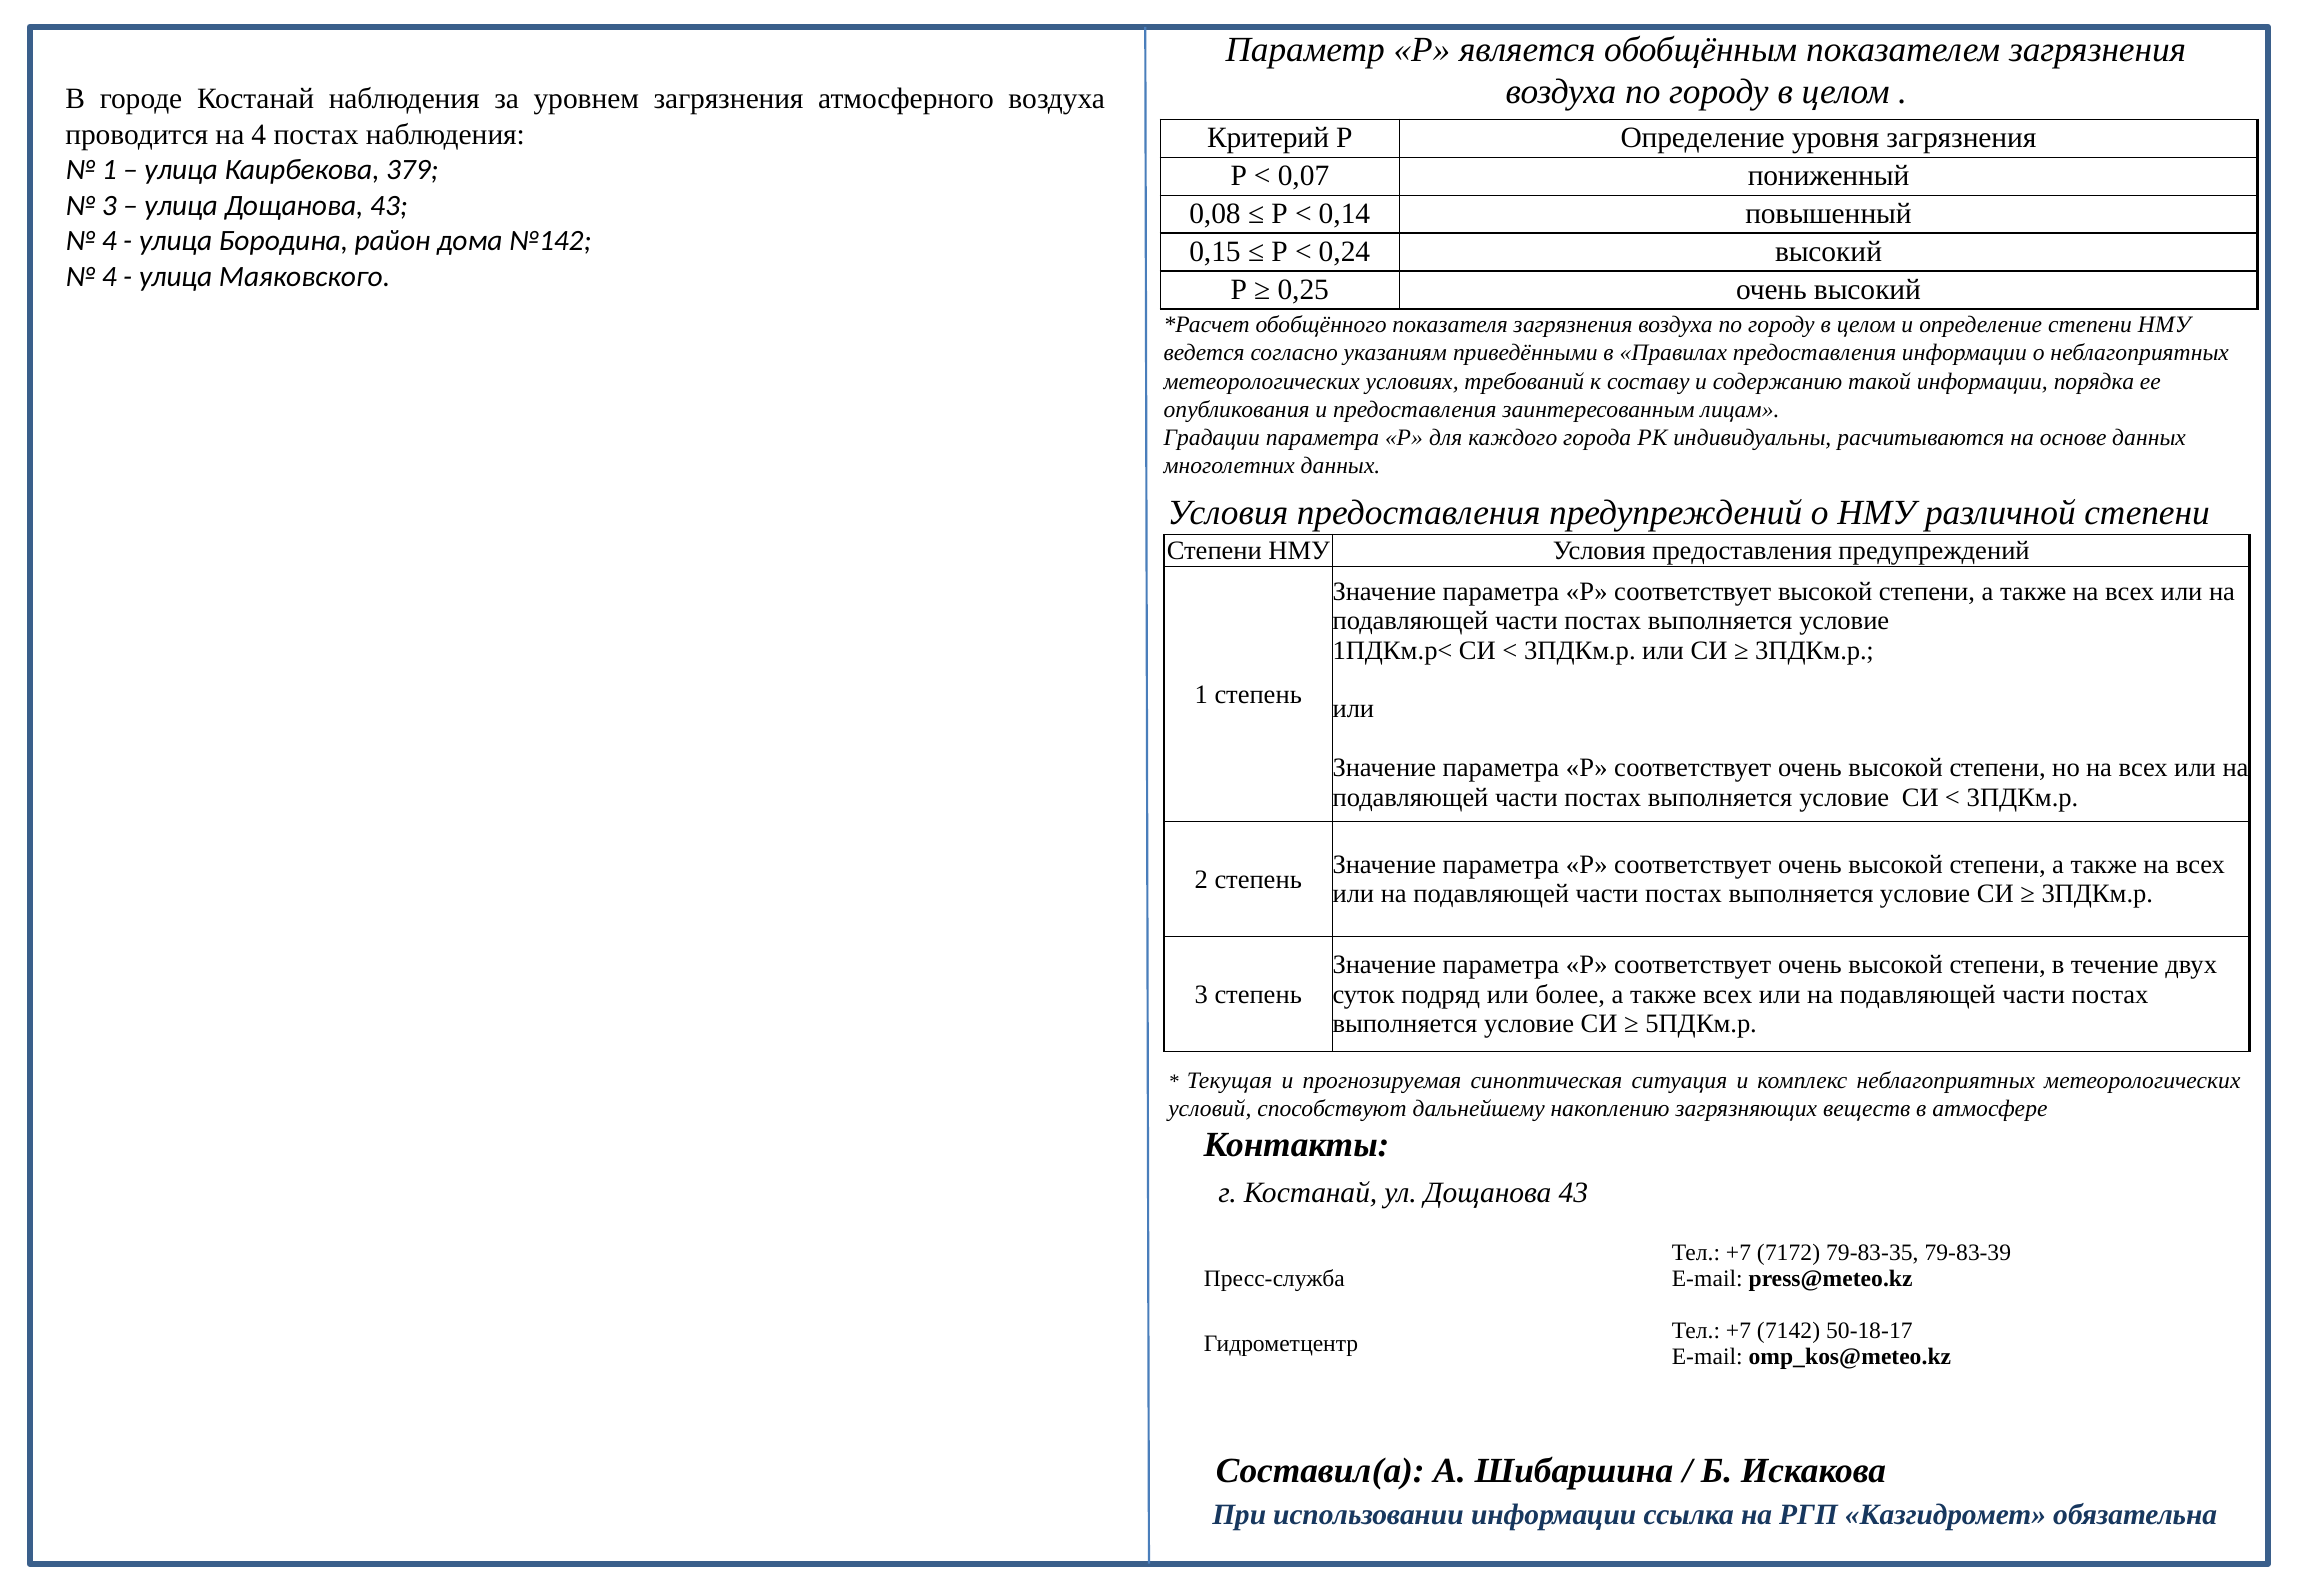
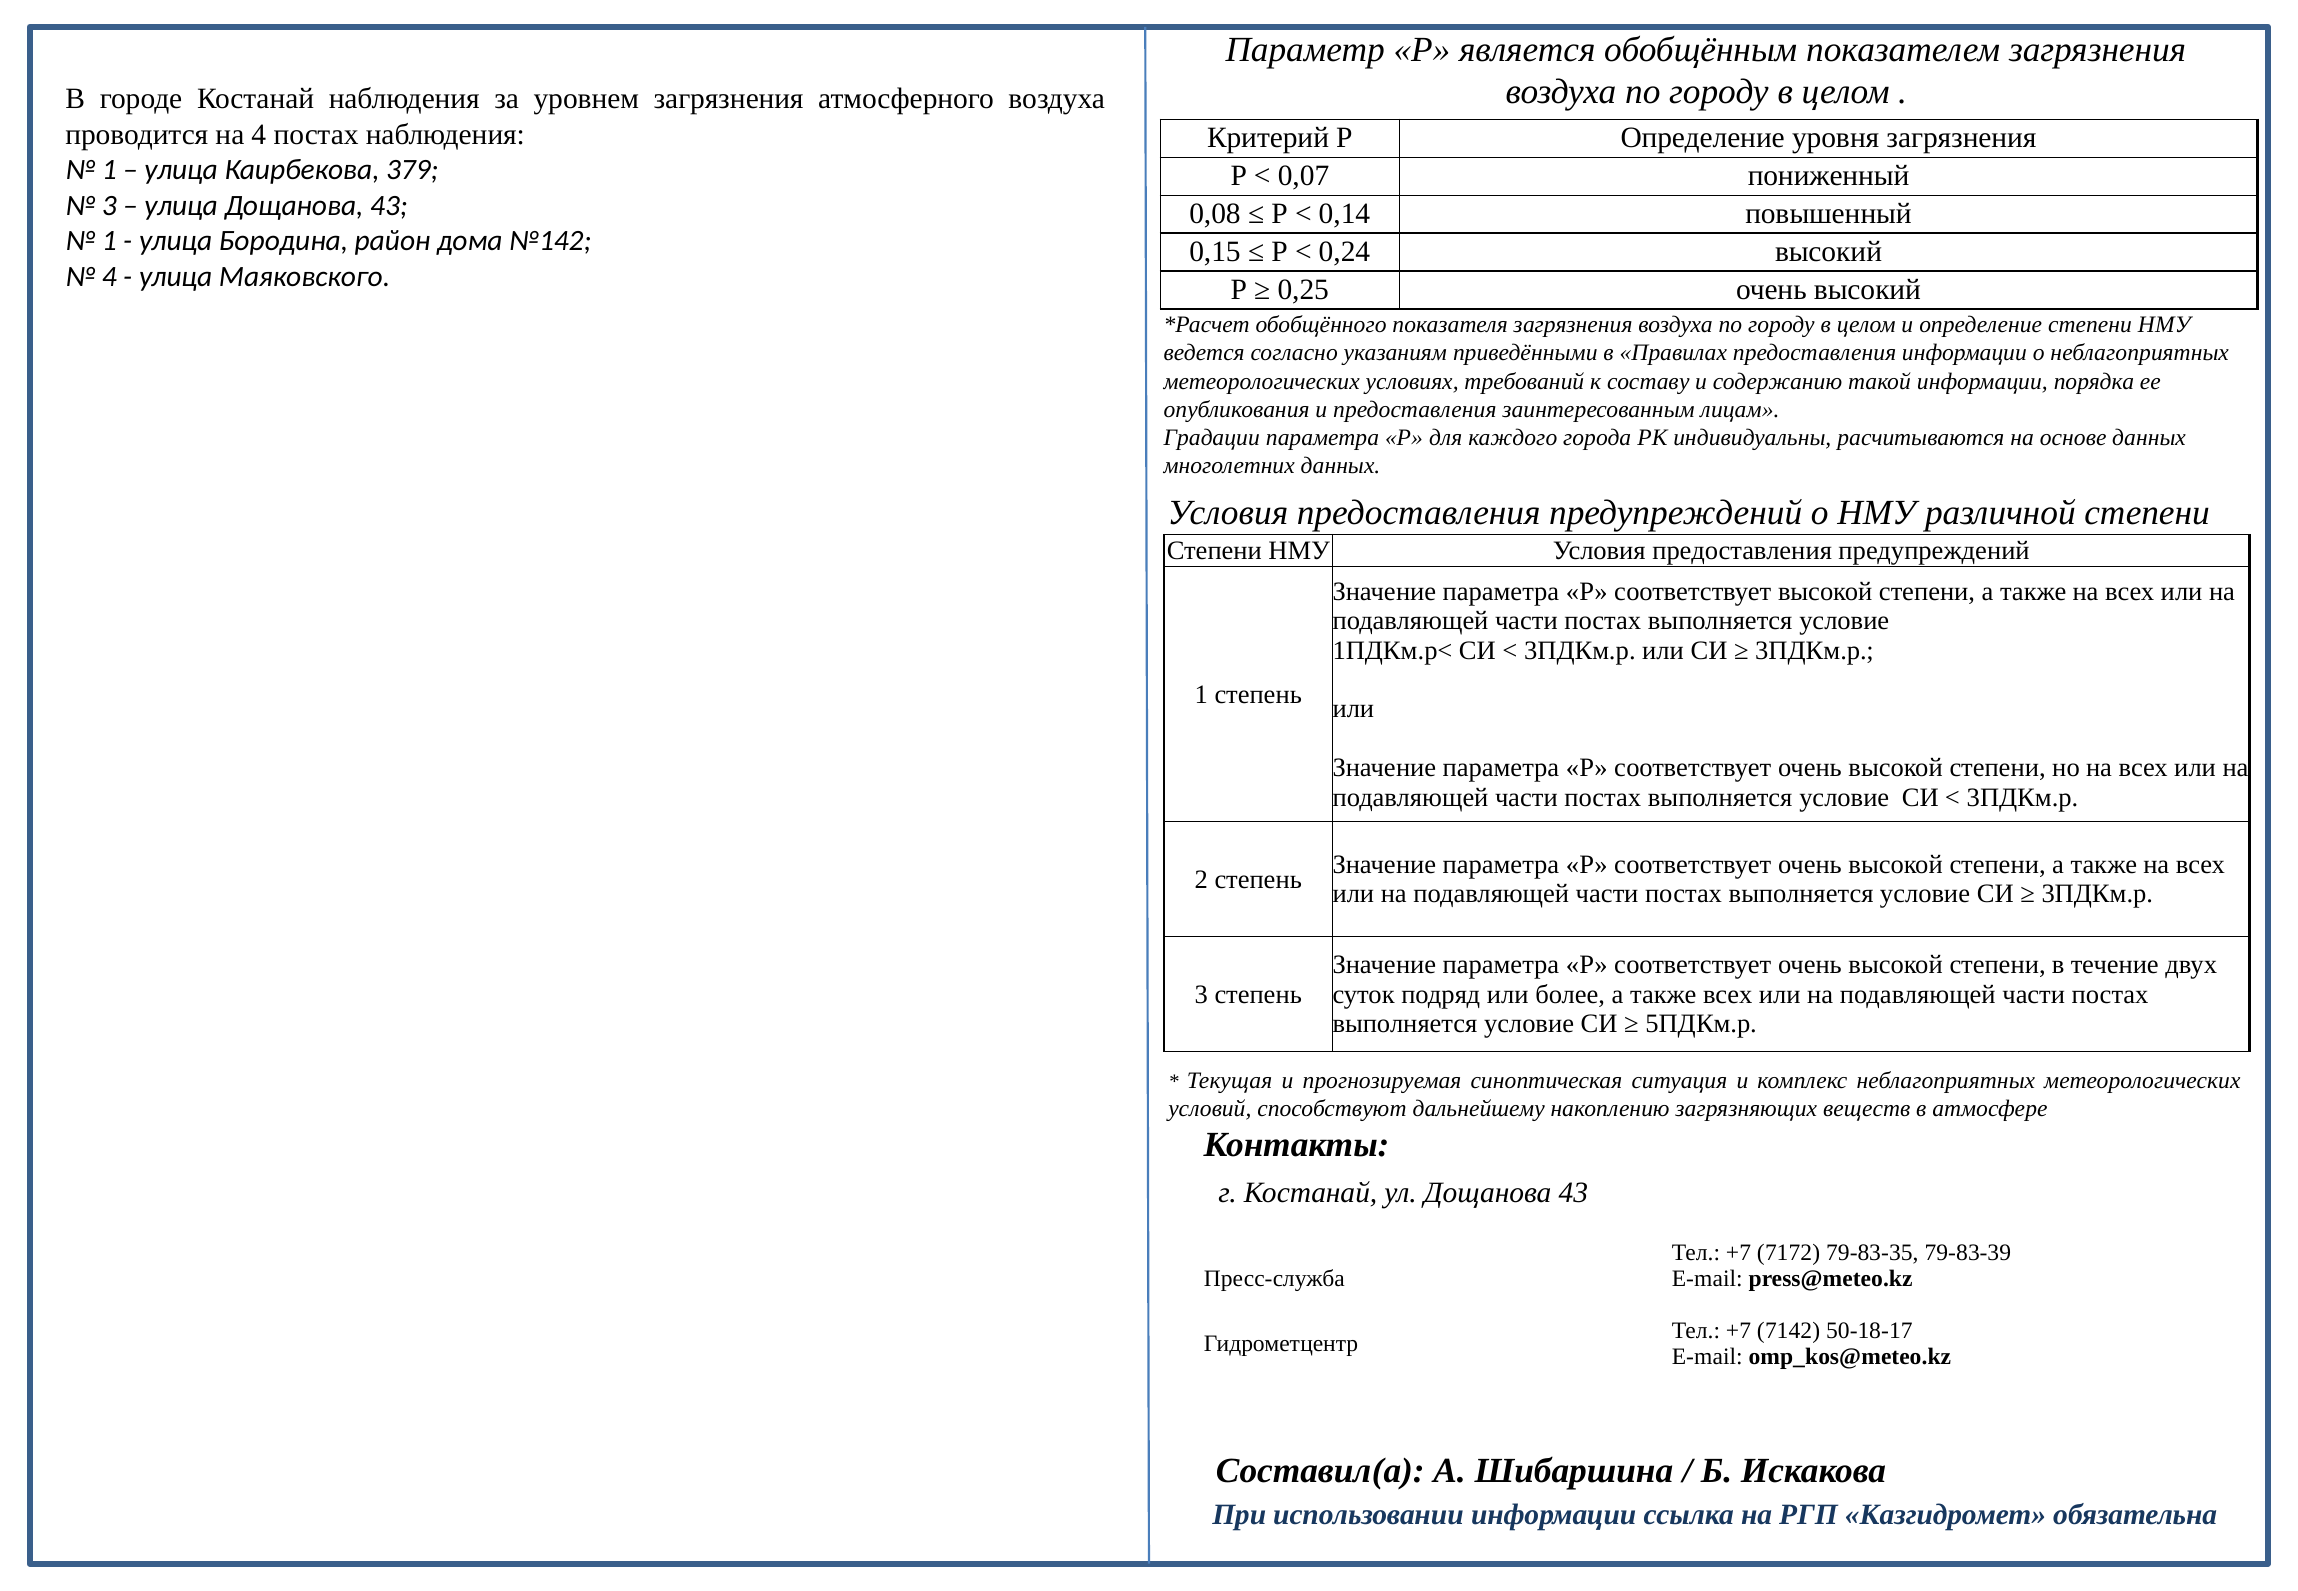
4: 4 -> 1 (109, 241)
